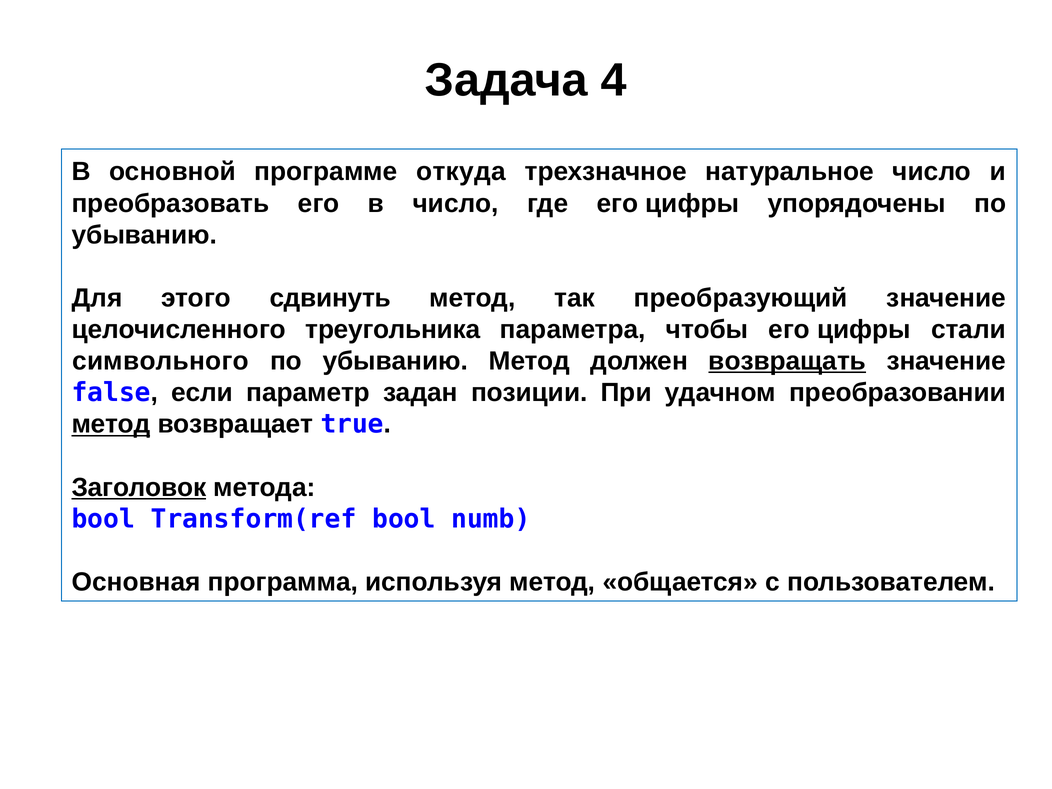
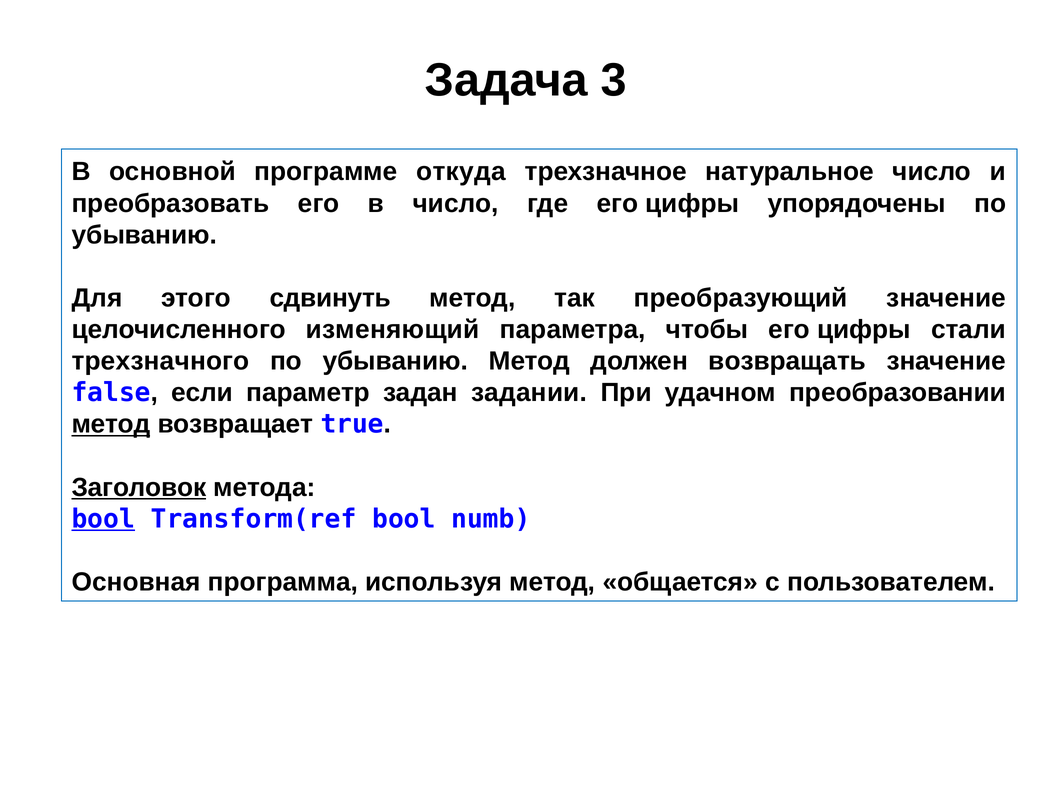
4: 4 -> 3 (614, 80)
треугольника: треугольника -> изменяющий (393, 330)
символьного: символьного -> трехзначного (161, 361)
возвращать underline: present -> none (787, 361)
позиции: позиции -> задании (529, 393)
bool underline: none -> present (103, 519)
